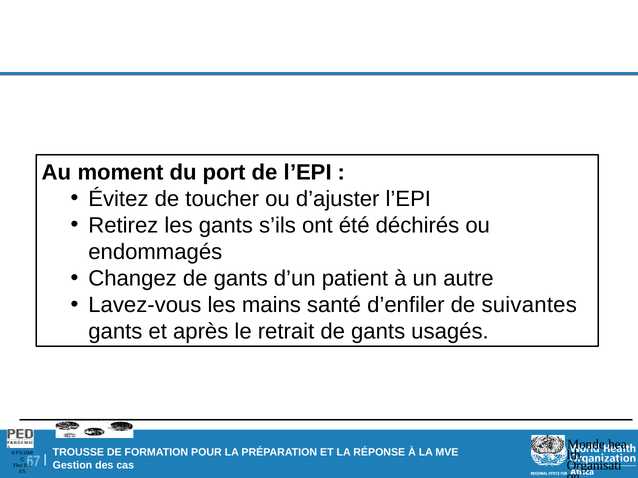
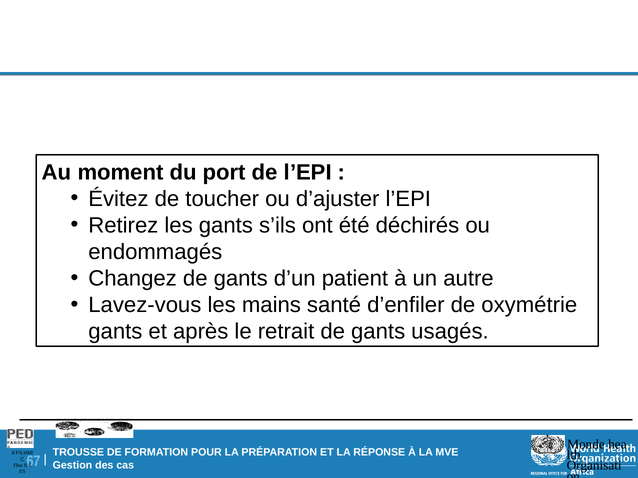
suivantes: suivantes -> oxymétrie (529, 305)
